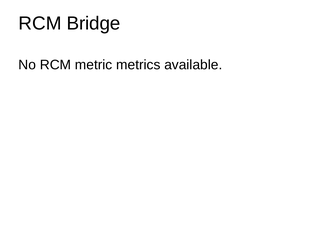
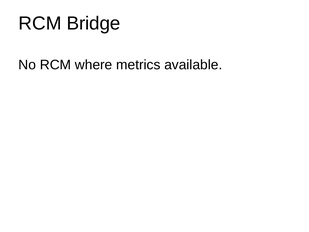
metric: metric -> where (94, 65)
